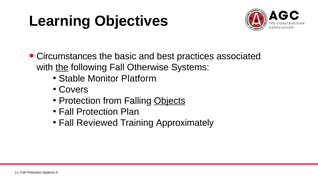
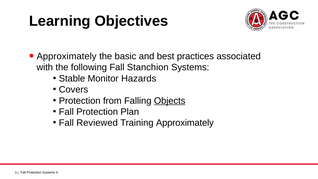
Circumstances: Circumstances -> Approximately (67, 56)
the underline: present -> none (62, 67)
Otherwise: Otherwise -> Stanchion (148, 67)
Platform: Platform -> Hazards (139, 78)
